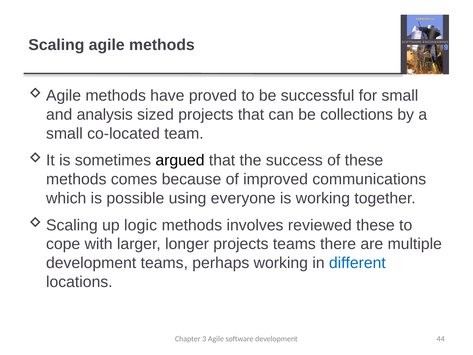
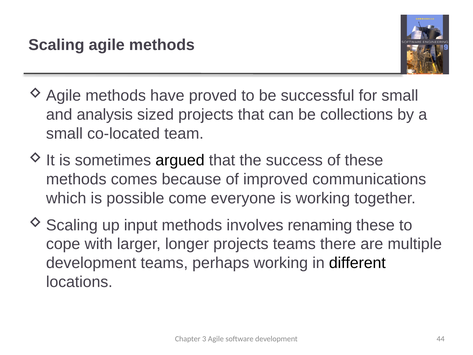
using: using -> come (188, 198)
logic: logic -> input (141, 225)
reviewed: reviewed -> renaming (320, 225)
different colour: blue -> black (357, 263)
